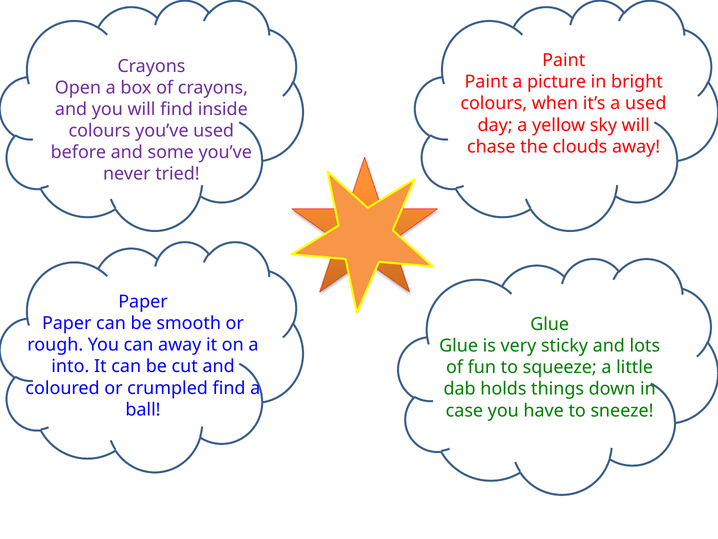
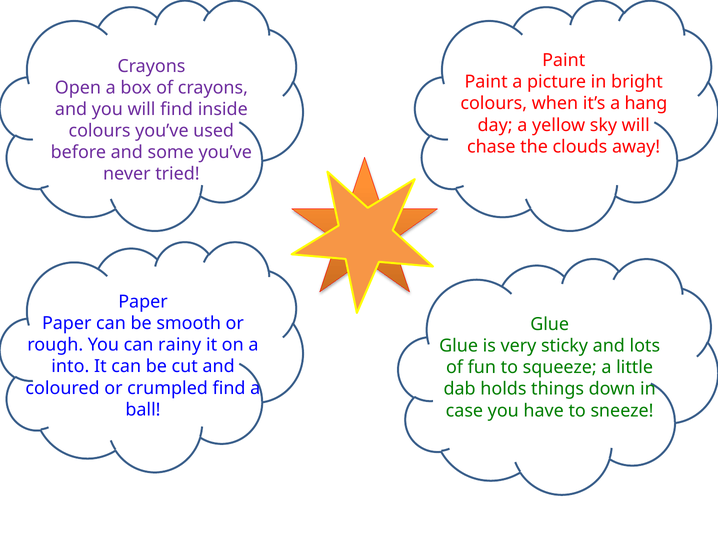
a used: used -> hang (646, 103)
can away: away -> rainy (180, 345)
